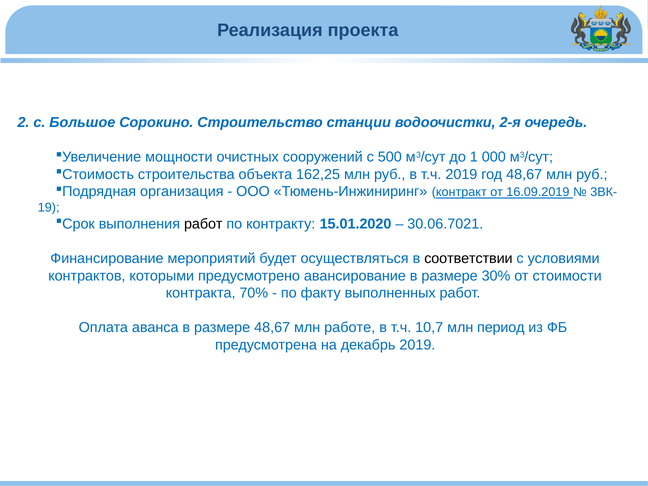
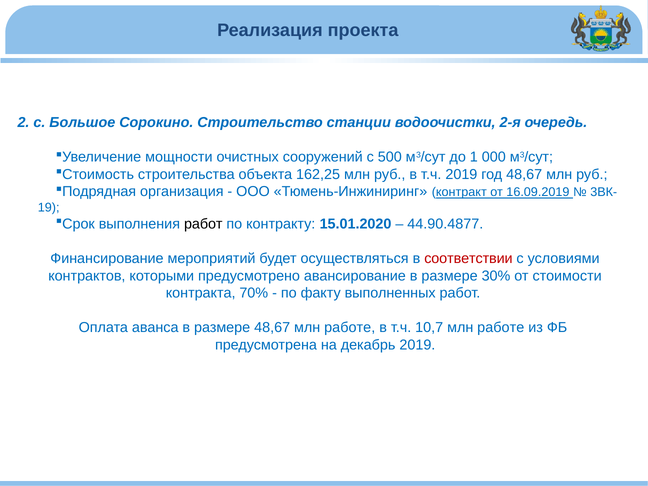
30.06.7021: 30.06.7021 -> 44.90.4877 (445, 224)
соответствии colour: black -> red (468, 259)
10,7 млн период: период -> работе (501, 328)
